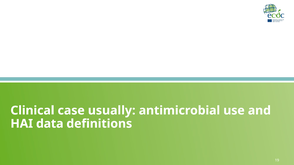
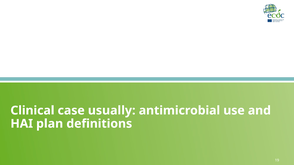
data: data -> plan (50, 124)
